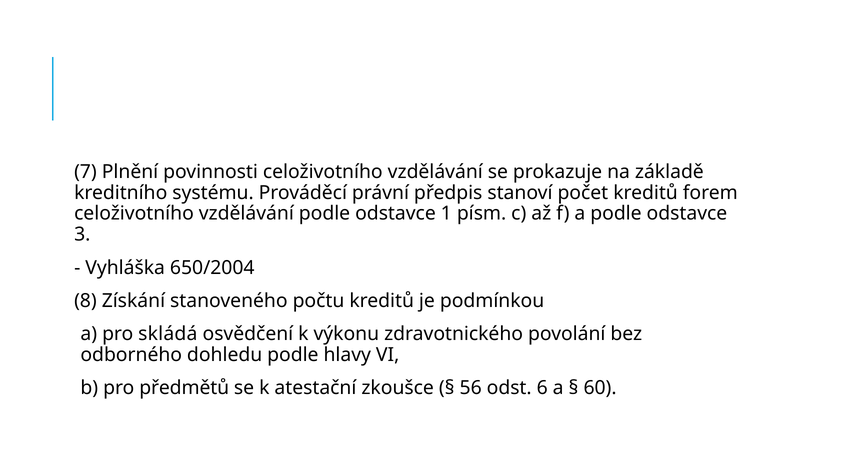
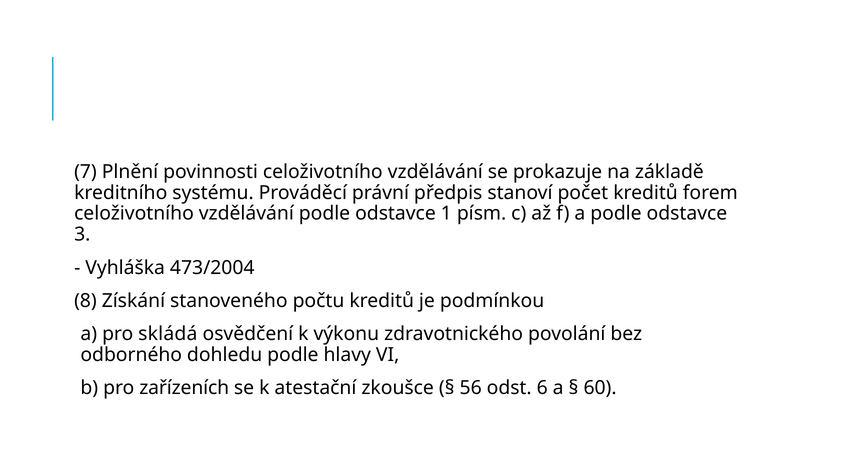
650/2004: 650/2004 -> 473/2004 (212, 268)
předmětů: předmětů -> zařízeních (184, 388)
